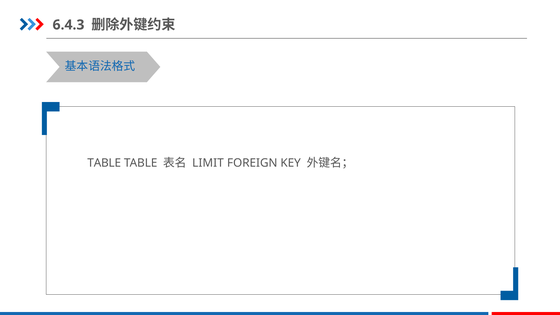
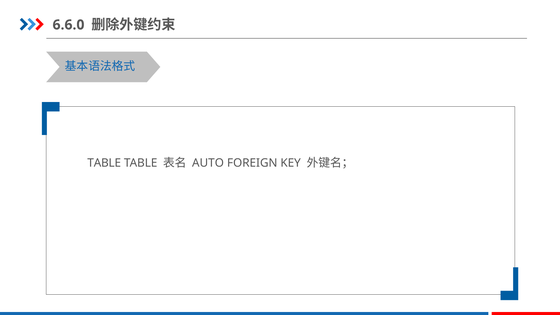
6.4.3: 6.4.3 -> 6.6.0 (68, 25)
LIMIT: LIMIT -> AUTO (208, 163)
